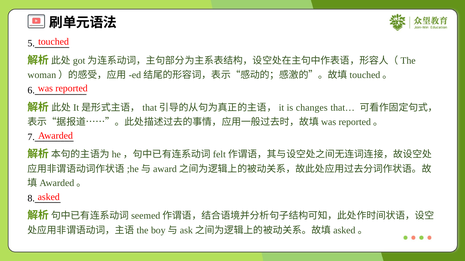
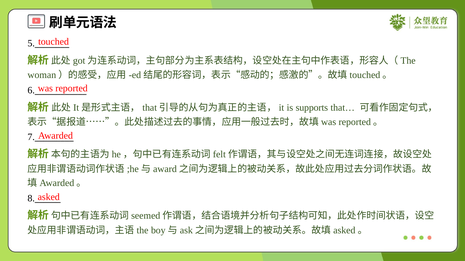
changes: changes -> supports (312, 108)
